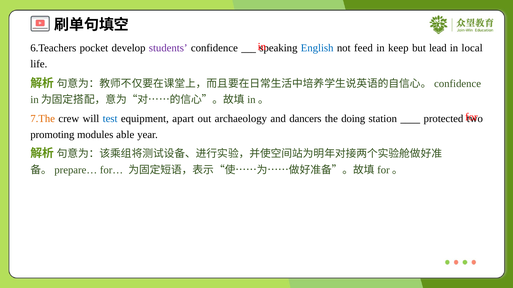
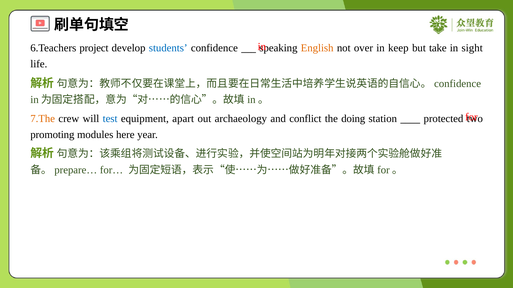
pocket: pocket -> project (94, 48)
students colour: purple -> blue (168, 48)
English colour: blue -> orange (317, 48)
feed: feed -> over (363, 48)
lead: lead -> take (438, 48)
local: local -> sight (472, 48)
dancers: dancers -> conflict (305, 119)
able: able -> here (125, 135)
